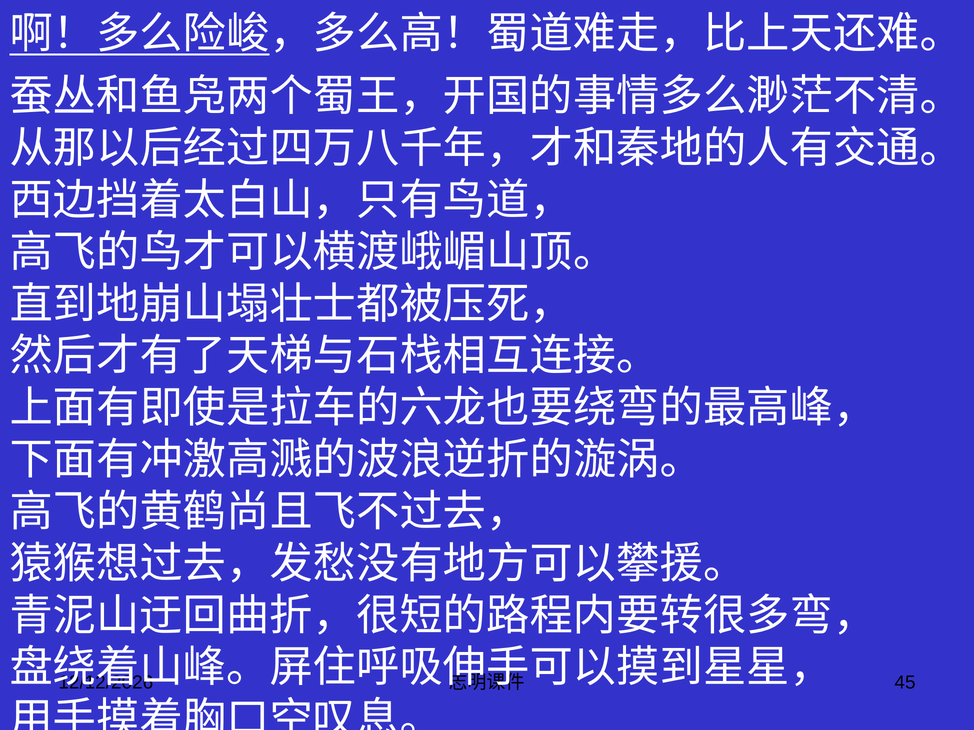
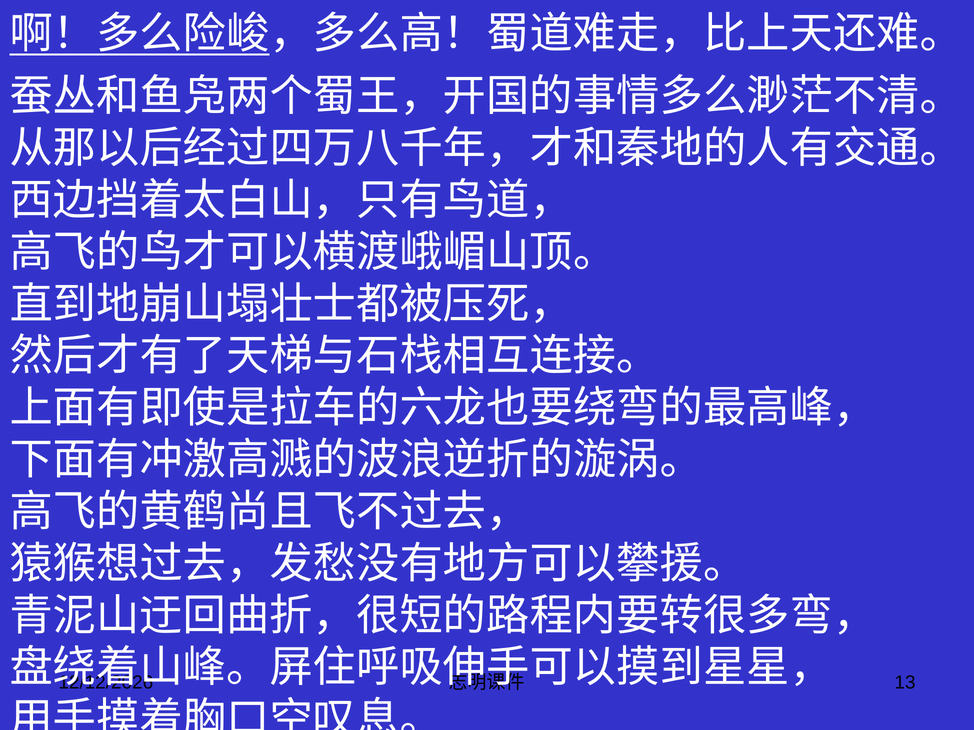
45: 45 -> 13 (905, 683)
